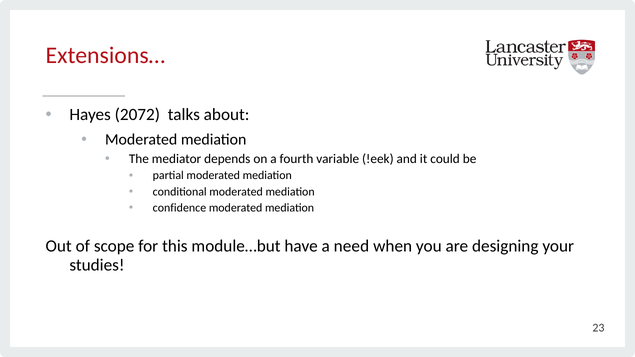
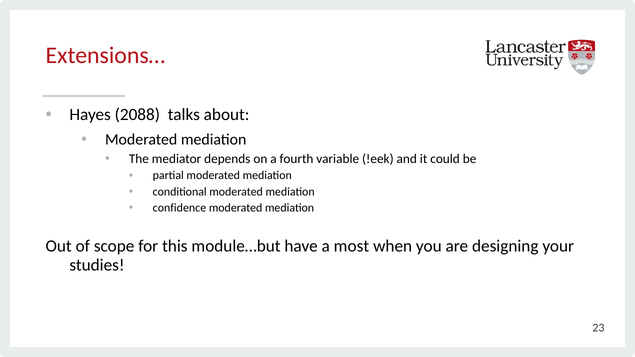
2072: 2072 -> 2088 (137, 115)
need: need -> most (351, 246)
